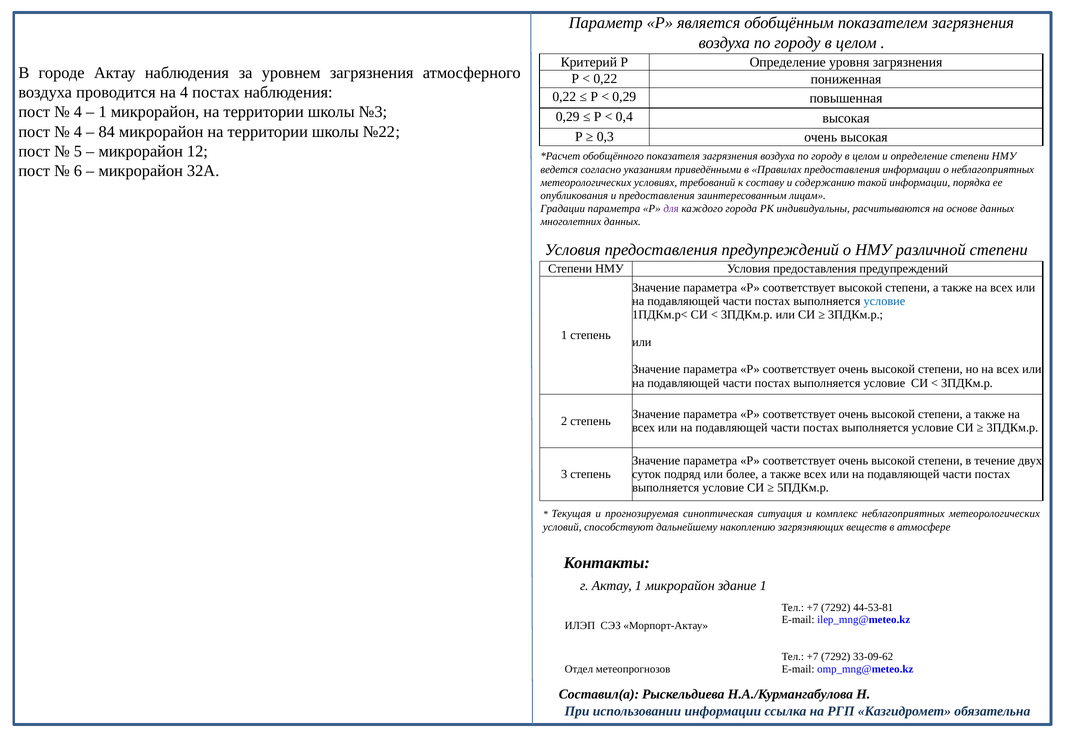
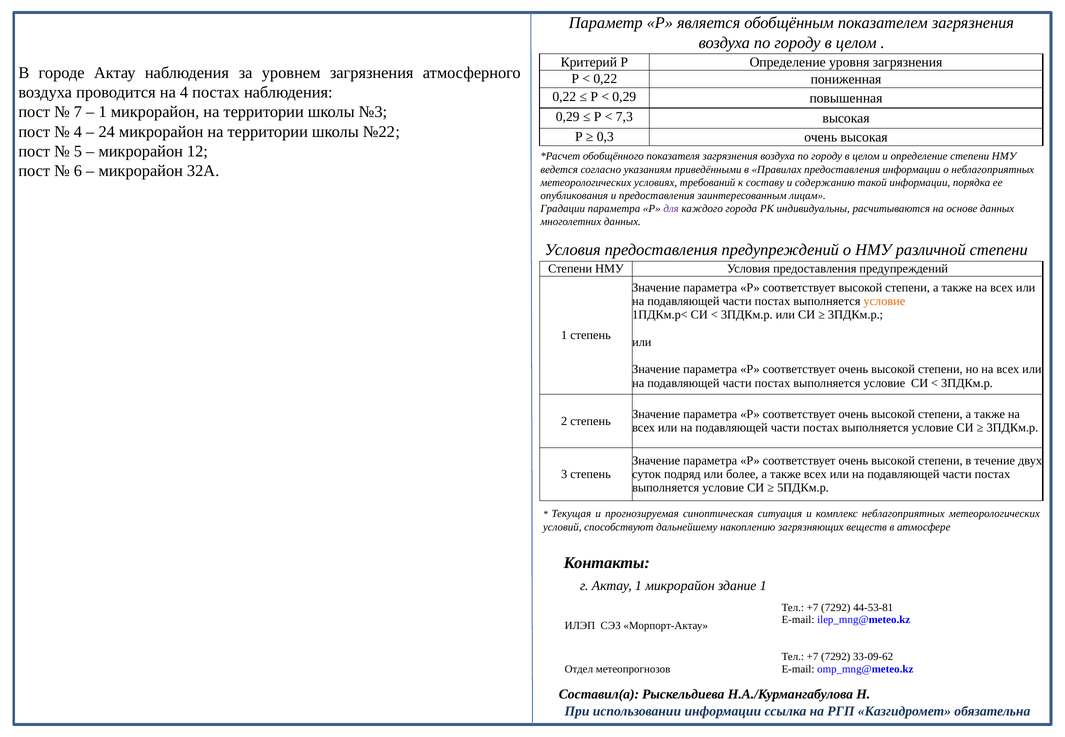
4: 4 -> 7 (78, 112)
0,4: 0,4 -> 7,3 (624, 117)
84: 84 -> 24 (107, 132)
условие colour: blue -> orange (884, 301)
